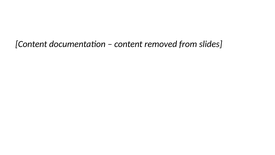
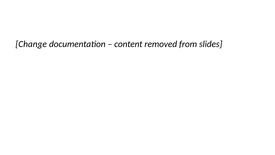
Content: Content -> Change (31, 44)
